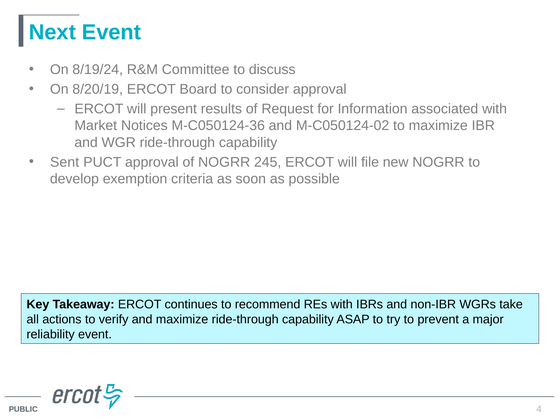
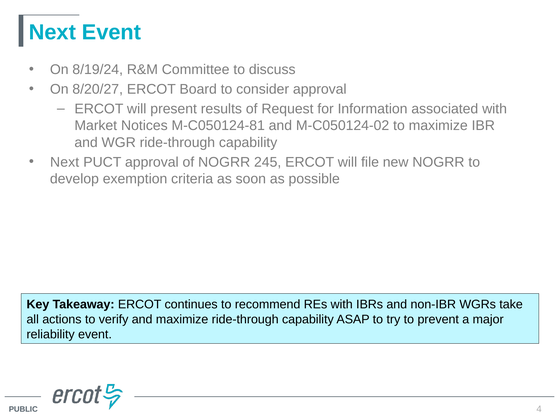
8/20/19: 8/20/19 -> 8/20/27 (98, 89)
M-C050124-36: M-C050124-36 -> M-C050124-81 (218, 126)
Sent: Sent -> Next (65, 162)
